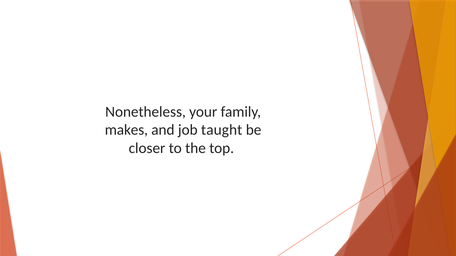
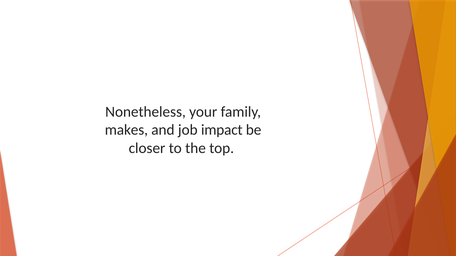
taught: taught -> impact (222, 130)
